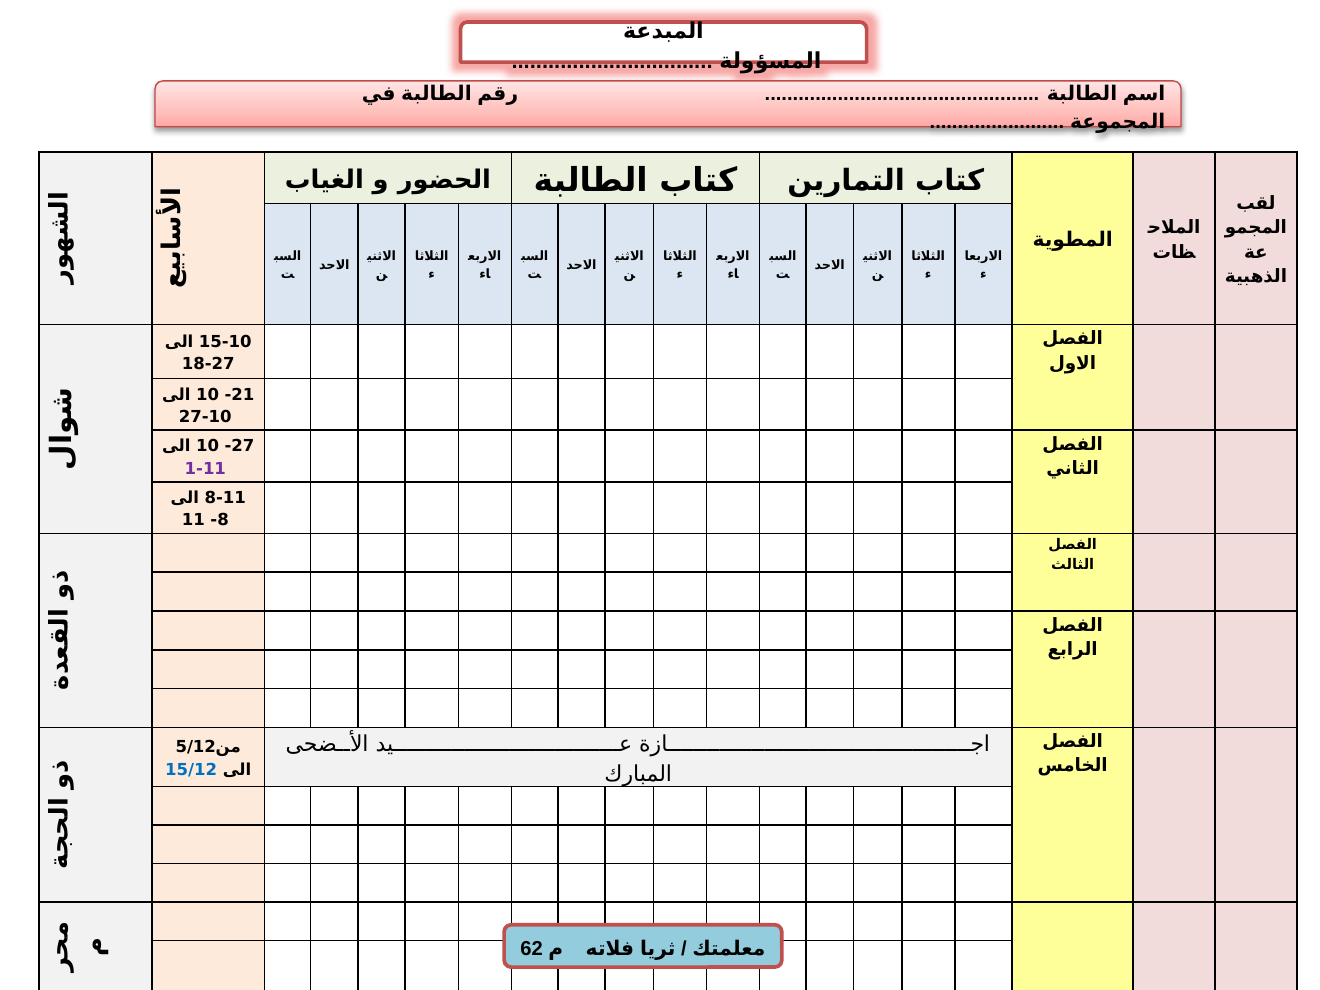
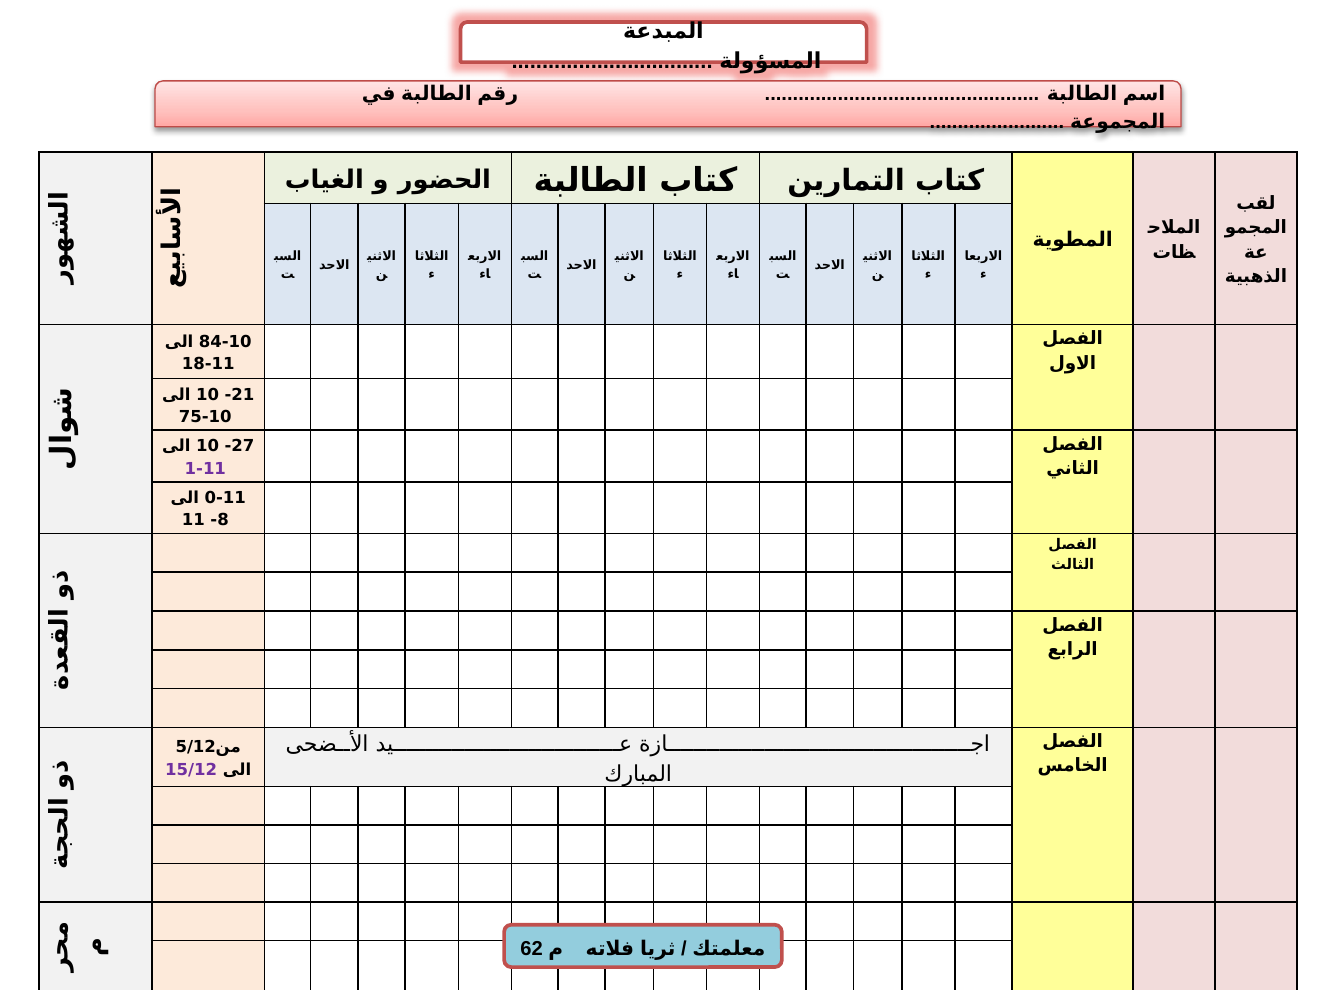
15-10: 15-10 -> 84-10 (225, 342)
18-27: 18-27 -> 18-11 (208, 364)
27-10: 27-10 -> 75-10 (205, 417)
8-11: 8-11 -> 0-11 (225, 498)
15/12 colour: blue -> purple (191, 770)
